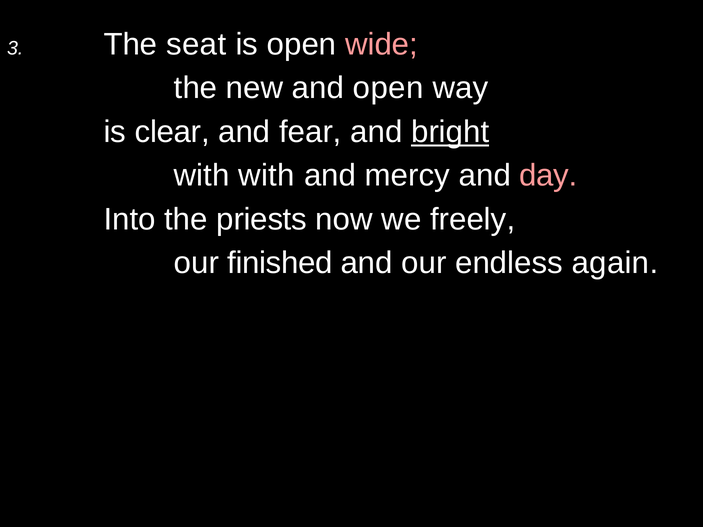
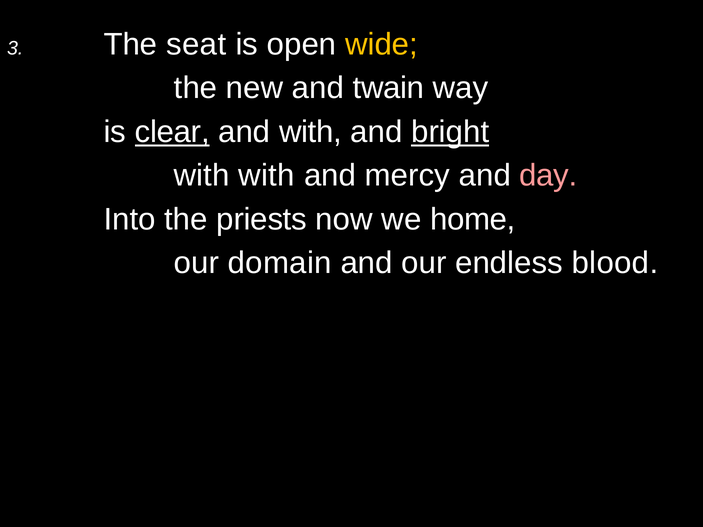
wide colour: pink -> yellow (381, 44)
and open: open -> twain (389, 88)
clear underline: none -> present (172, 132)
and fear: fear -> with (310, 132)
freely: freely -> home (473, 219)
finished: finished -> domain (280, 263)
again: again -> blood (615, 263)
